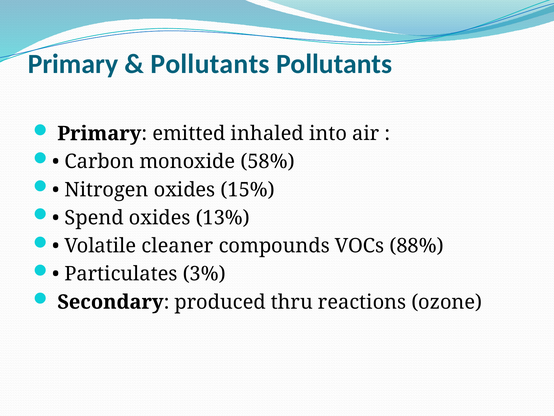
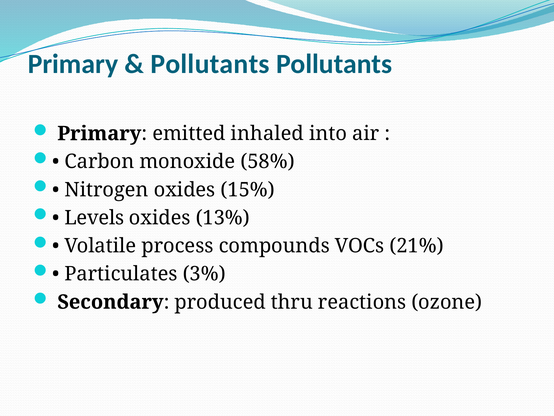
Spend: Spend -> Levels (94, 218)
cleaner: cleaner -> process (177, 246)
88%: 88% -> 21% (417, 246)
